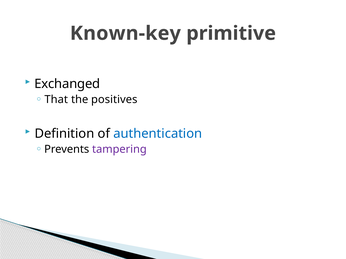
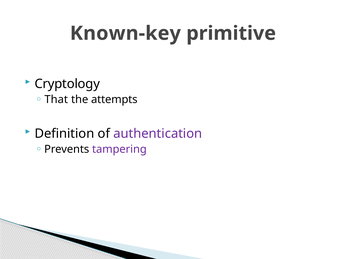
Exchanged: Exchanged -> Cryptology (67, 84)
positives: positives -> attempts (114, 100)
authentication colour: blue -> purple (158, 134)
